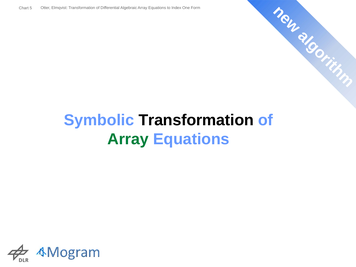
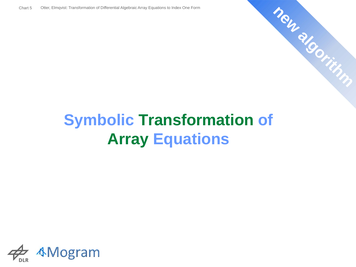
Transformation colour: black -> green (196, 120)
